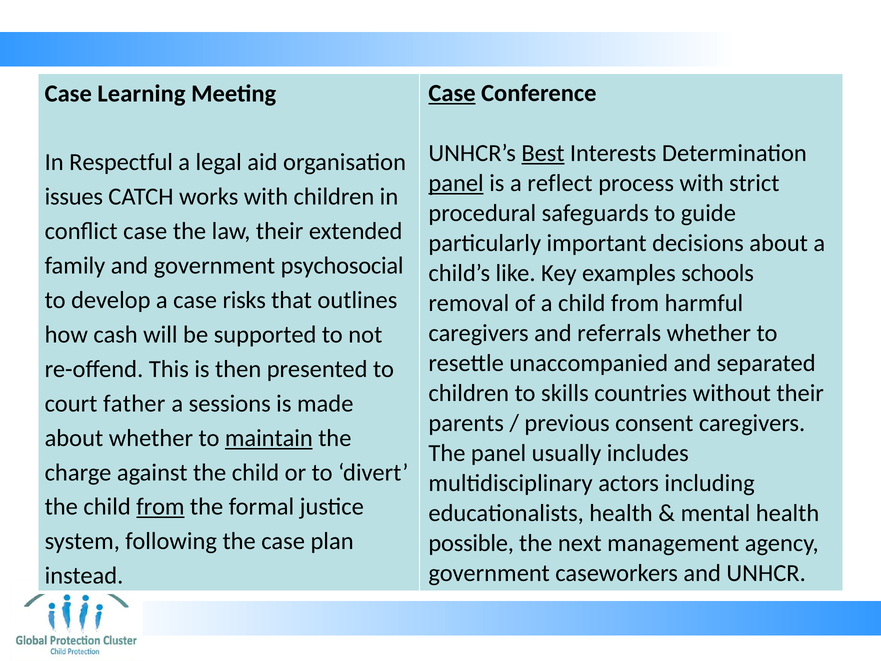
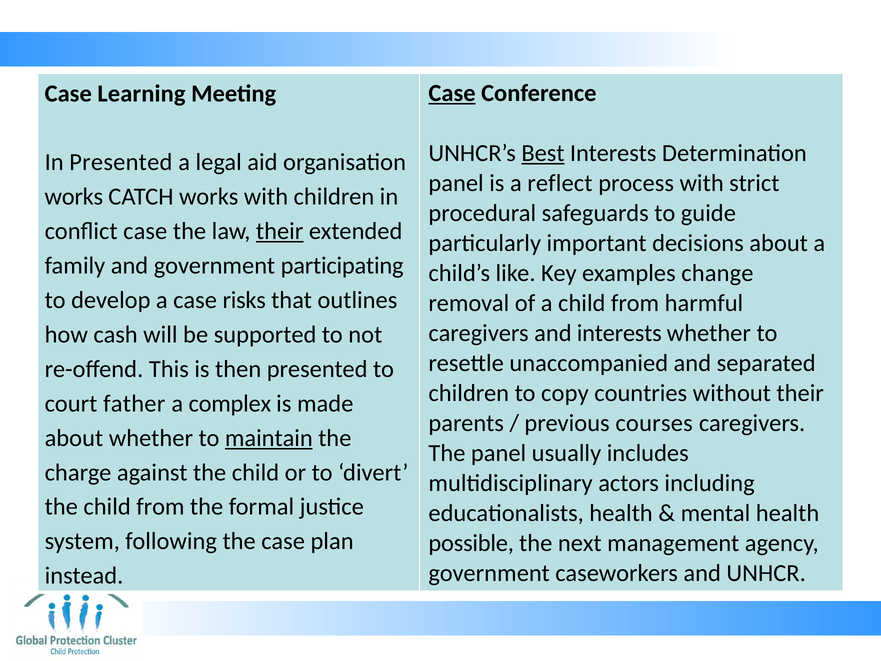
In Respectful: Respectful -> Presented (121, 162)
panel underline: present -> none (456, 183)
issues: issues -> works (74, 197)
their underline: none -> present (280, 231)
psychosocial: psychosocial -> participating (342, 266)
schools: schools -> change (717, 273)
and referrals: referrals -> interests (619, 333)
skills: skills -> copy (565, 393)
sessions: sessions -> complex (230, 403)
consent: consent -> courses (654, 423)
from underline: present -> none (160, 507)
